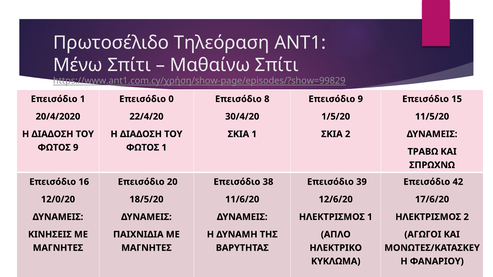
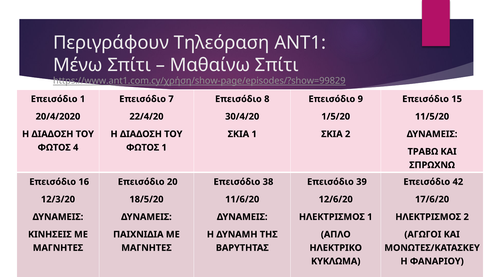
Πρωτοσέλιδο: Πρωτοσέλιδο -> Περιγράφουν (111, 43)
0: 0 -> 7 (171, 99)
ΦΩΤΟΣ 9: 9 -> 4 (76, 148)
12/0/20: 12/0/20 -> 12/3/20 (58, 200)
